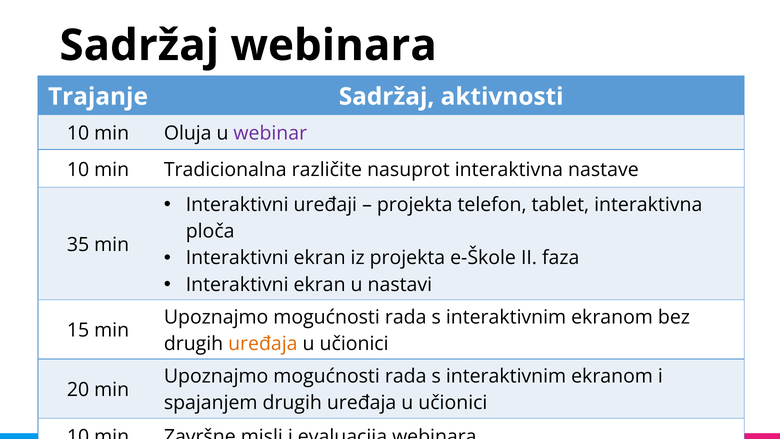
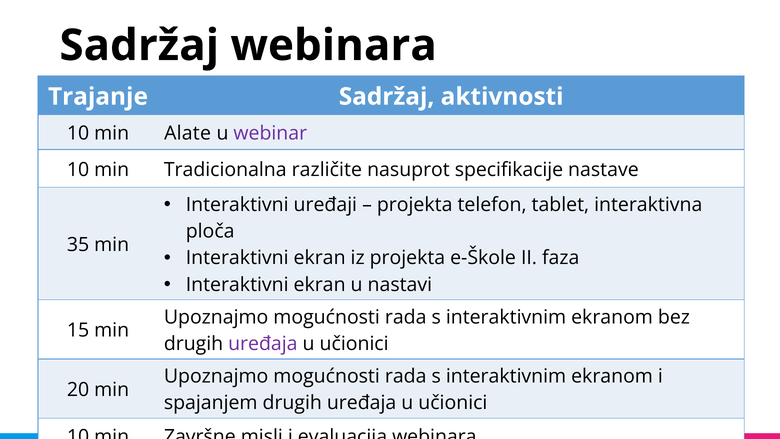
Oluja: Oluja -> Alate (188, 133)
nasuprot interaktivna: interaktivna -> specifikacije (509, 169)
uređaja colour: orange -> purple (263, 344)
